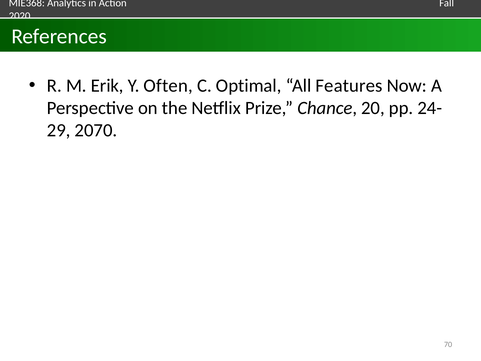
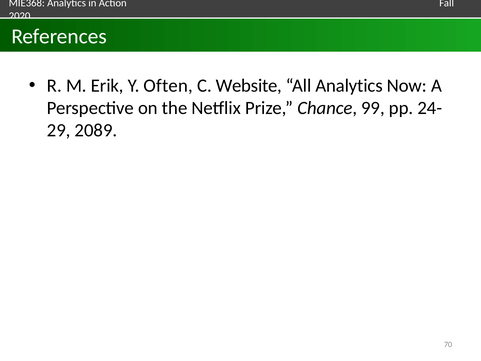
Optimal: Optimal -> Website (249, 85)
All Features: Features -> Analytics (349, 85)
20: 20 -> 99 (373, 108)
2070: 2070 -> 2089 (96, 130)
